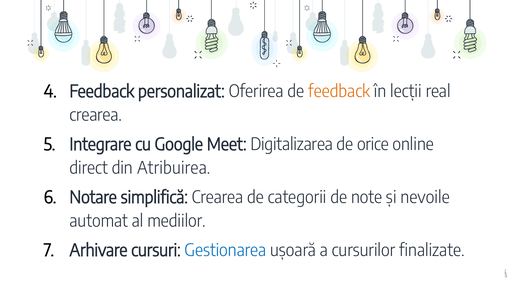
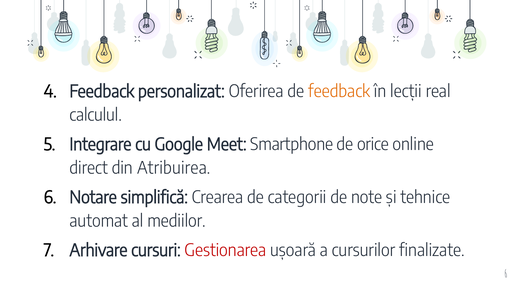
crearea: crearea -> calculul (96, 115)
Digitalizarea: Digitalizarea -> Smartphone (292, 145)
nevoile: nevoile -> tehnice (425, 198)
Gestionarea colour: blue -> red (225, 251)
